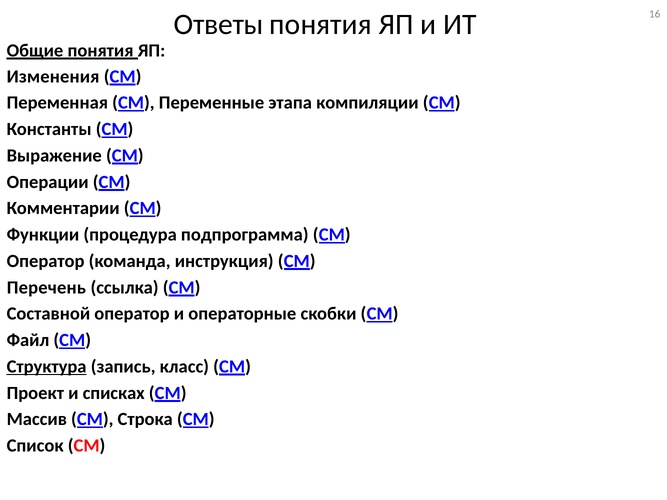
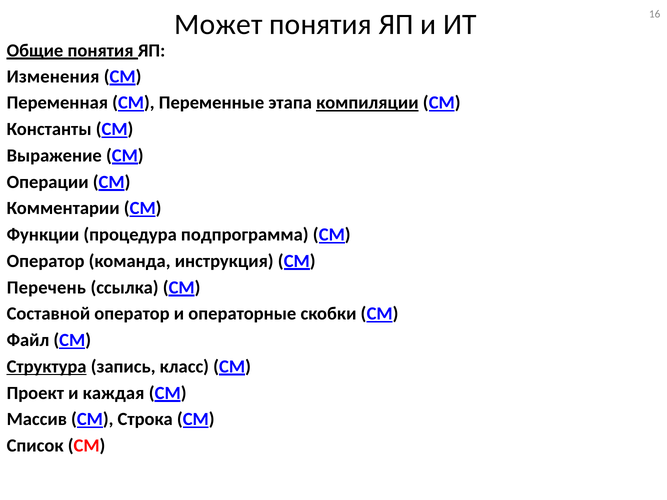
Ответы: Ответы -> Может (219, 25)
компиляции underline: none -> present (367, 103)
списках: списках -> каждая (114, 393)
